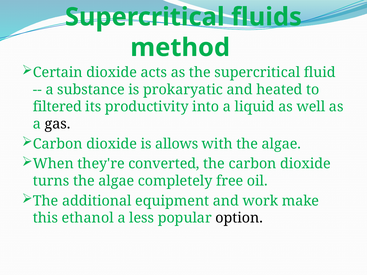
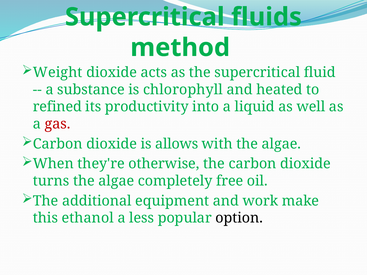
Certain: Certain -> Weight (58, 73)
prokaryatic: prokaryatic -> chlorophyll (183, 90)
filtered: filtered -> refined (57, 107)
gas colour: black -> red (58, 124)
converted: converted -> otherwise (164, 164)
